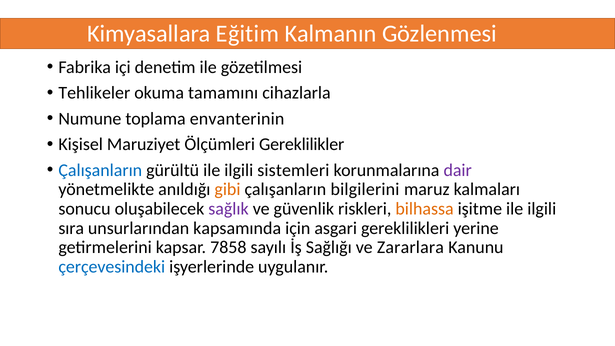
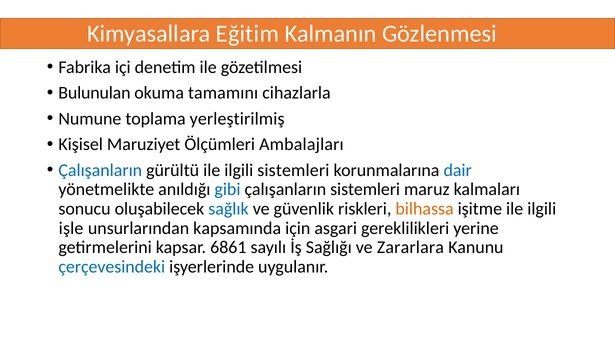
Tehlikeler: Tehlikeler -> Bulunulan (94, 93)
envanterinin: envanterinin -> yerleştirilmiş (237, 119)
Gereklilikler: Gereklilikler -> Ambalajları (301, 144)
dair colour: purple -> blue (458, 170)
gibi colour: orange -> blue (227, 189)
çalışanların bilgilerini: bilgilerini -> sistemleri (365, 189)
sağlık colour: purple -> blue (229, 209)
sıra: sıra -> işle (71, 228)
7858: 7858 -> 6861 (228, 247)
